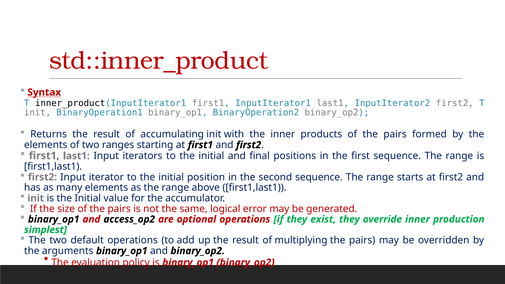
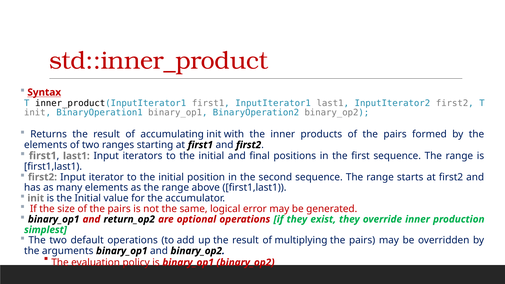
access_op2: access_op2 -> return_op2 (129, 219)
